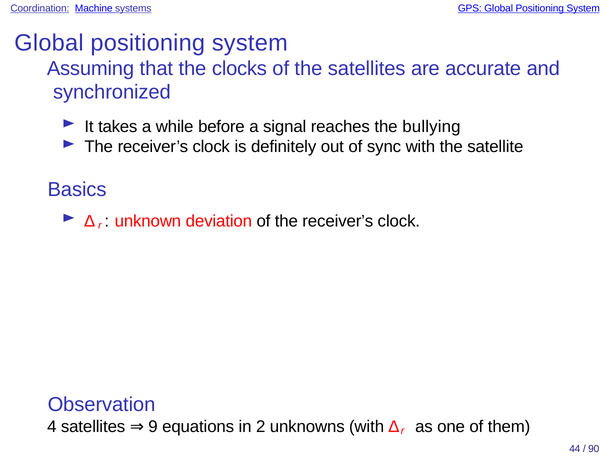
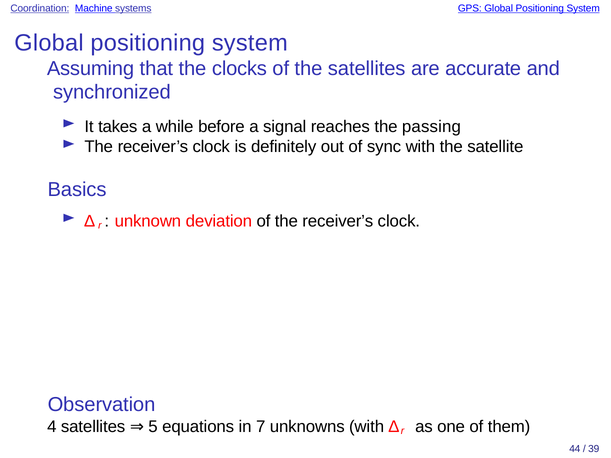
bullying: bullying -> passing (431, 127)
9: 9 -> 5 (153, 427)
2: 2 -> 7 (261, 427)
90: 90 -> 39 (594, 449)
